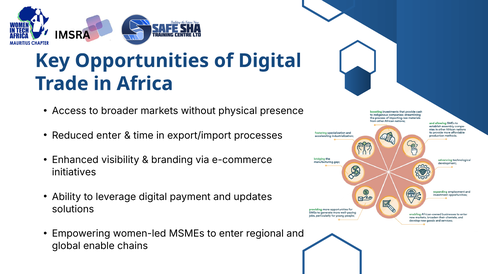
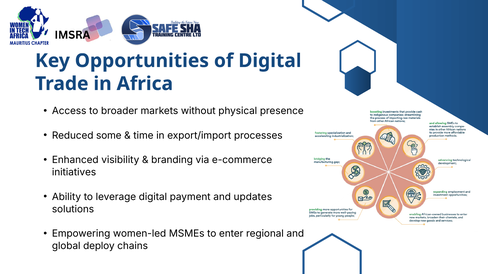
Reduced enter: enter -> some (109, 136)
enable: enable -> deploy (99, 246)
